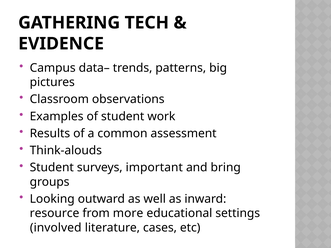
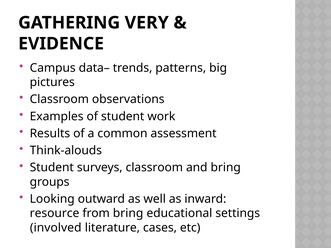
TECH: TECH -> VERY (147, 23)
surveys important: important -> classroom (154, 168)
from more: more -> bring (128, 213)
